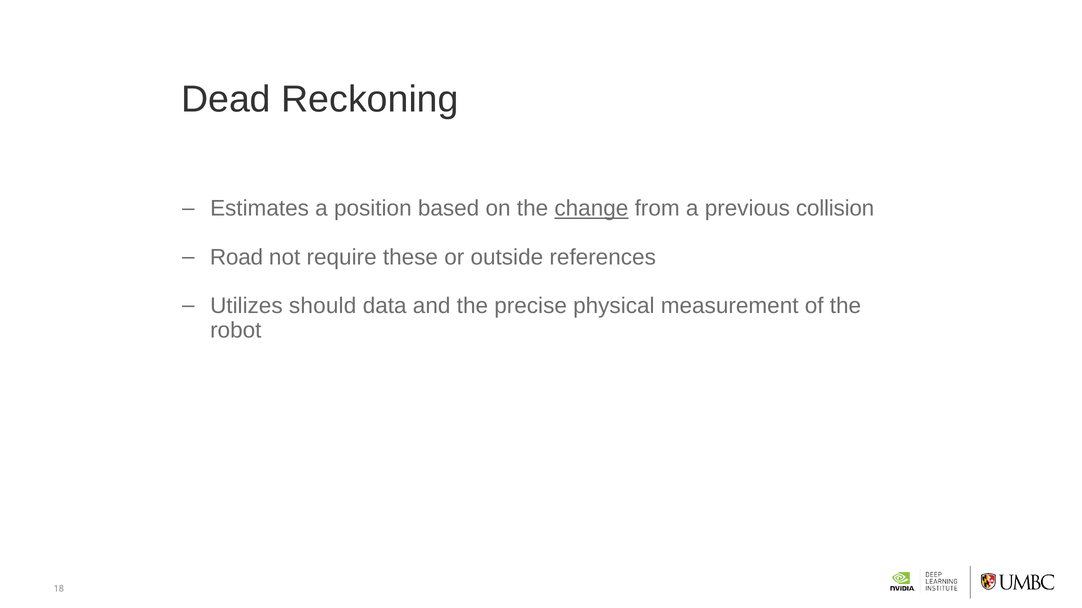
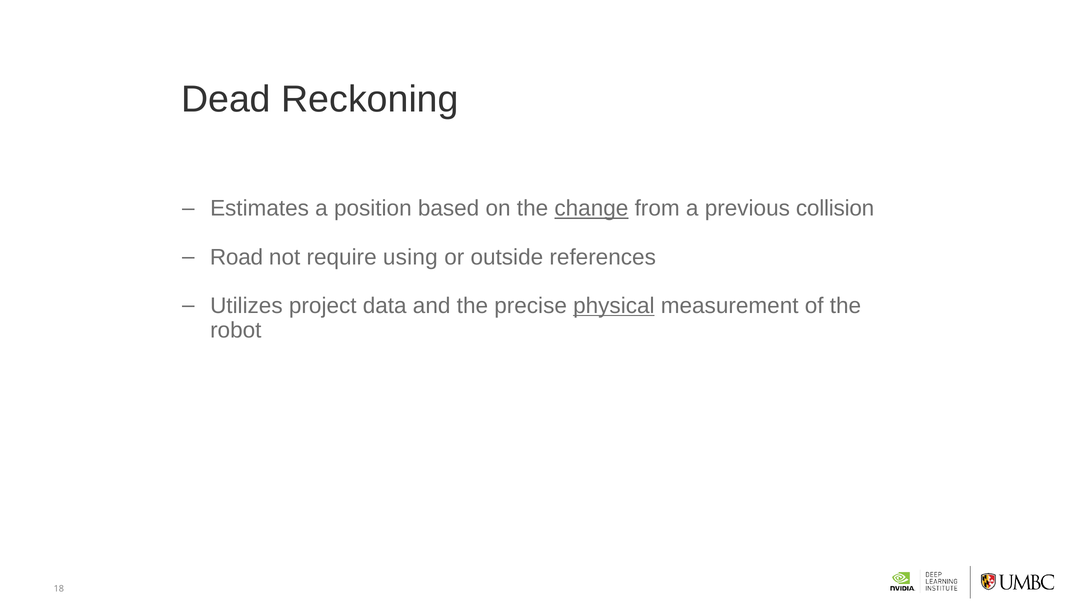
these: these -> using (410, 257)
should: should -> project (323, 306)
physical underline: none -> present (614, 306)
